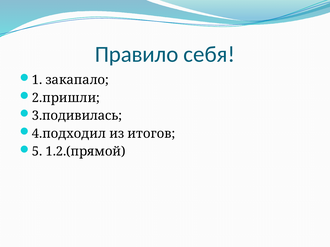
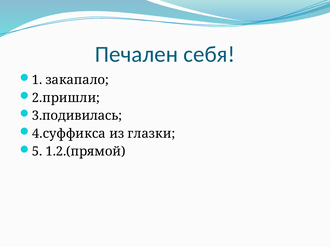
Правило: Правило -> Печален (136, 55)
4.подходил: 4.подходил -> 4.суффикса (69, 134)
итогов: итогов -> глазки (151, 134)
